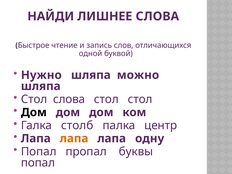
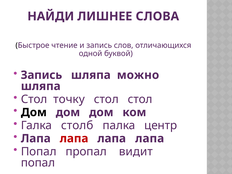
Нужно: Нужно -> Запись (41, 75)
Стол слова: слова -> точку (69, 99)
лапа colour: orange -> red (74, 138)
одну: одну -> лапа (150, 138)
буквы: буквы -> видит (136, 152)
